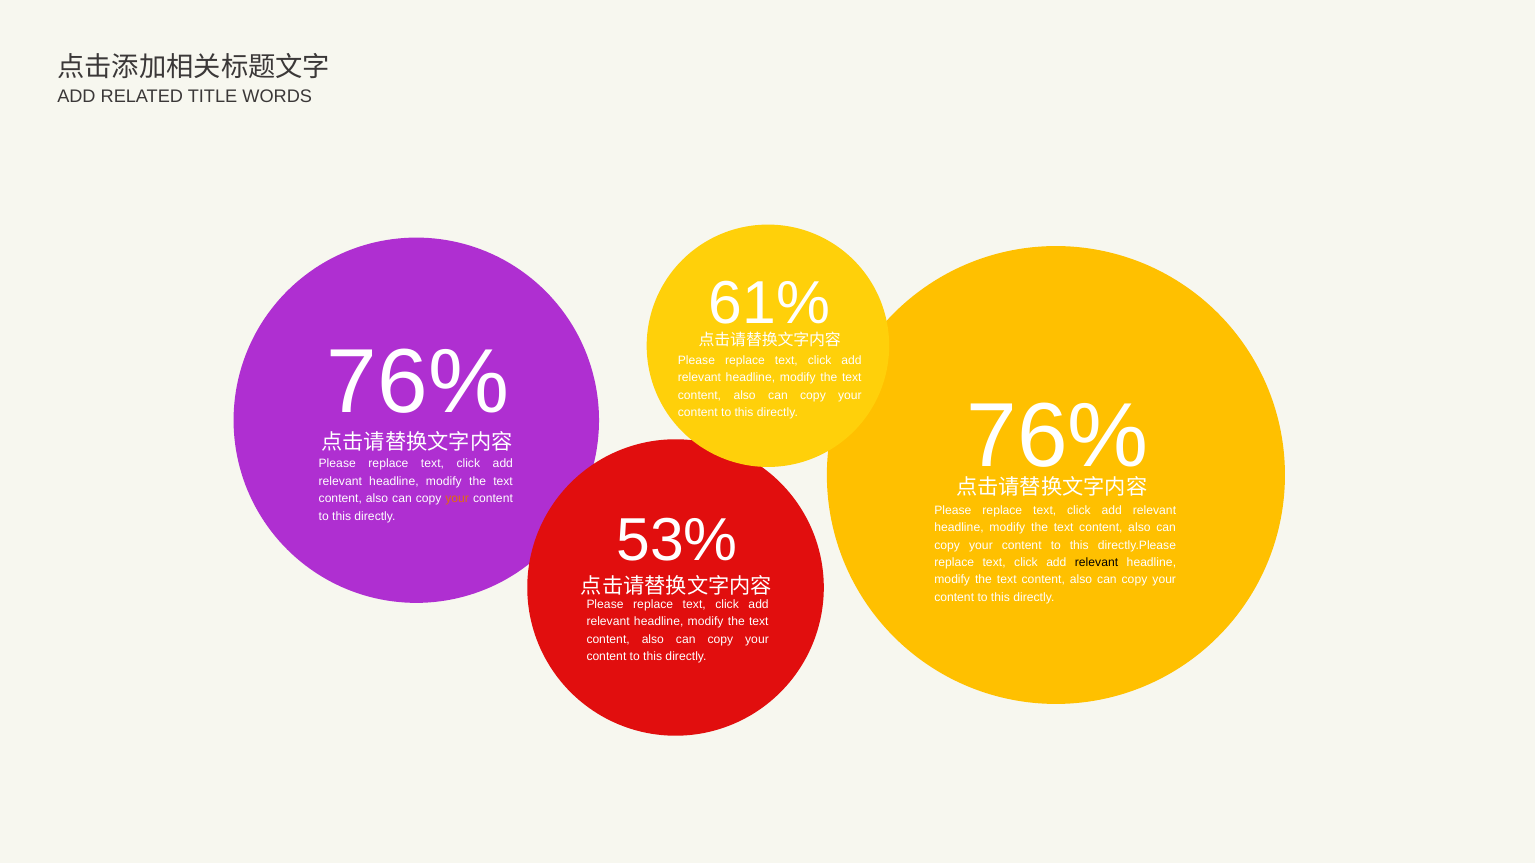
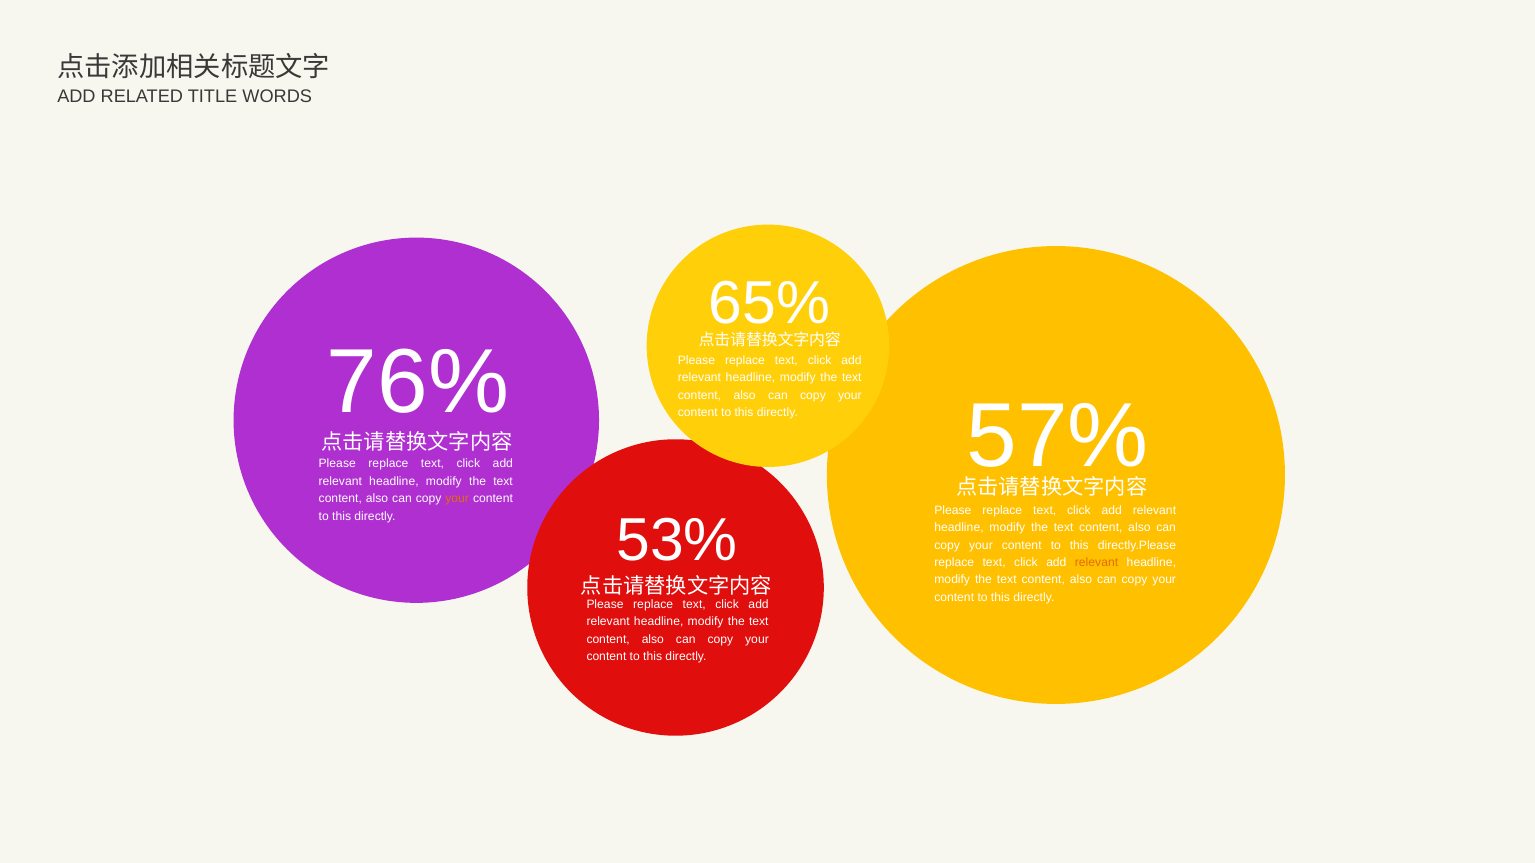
61%: 61% -> 65% (770, 304)
76%: 76% -> 57% (1058, 437)
relevant colour: black -> orange (1097, 563)
